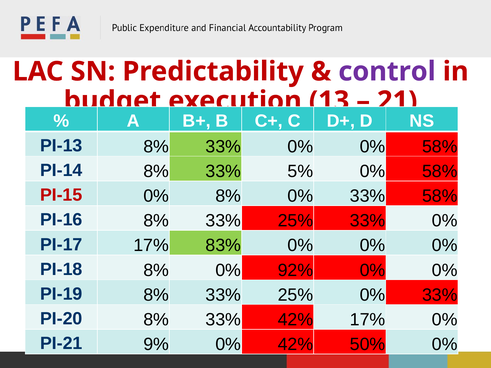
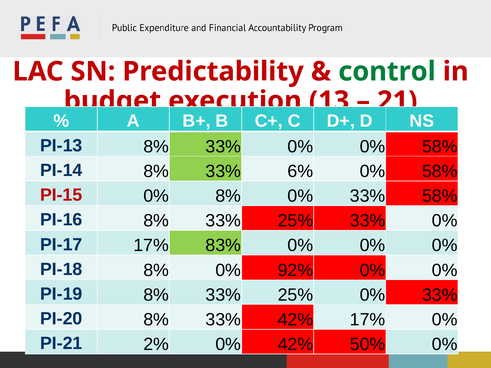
control colour: purple -> green (387, 72)
5%: 5% -> 6% (300, 171)
9%: 9% -> 2% (156, 345)
